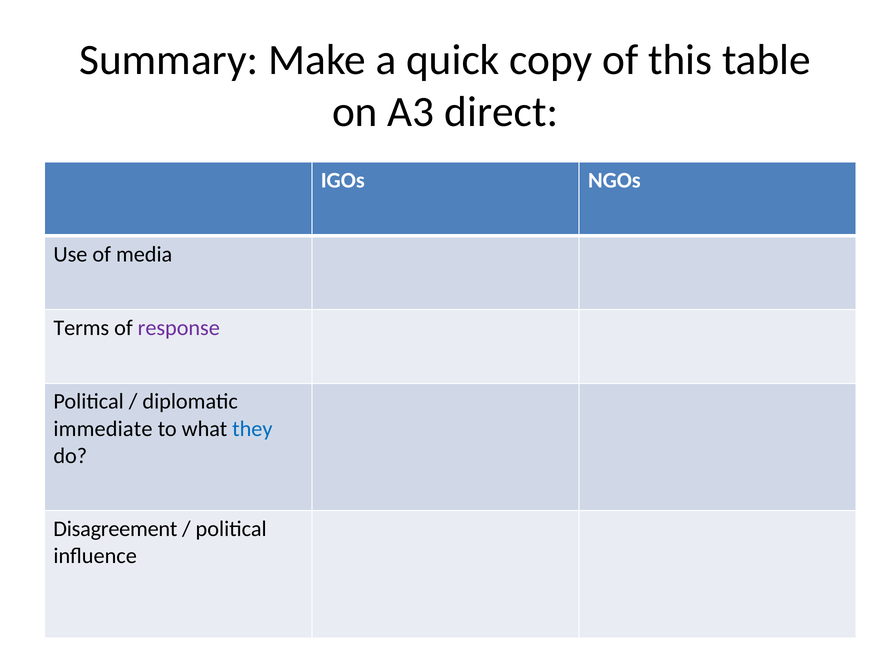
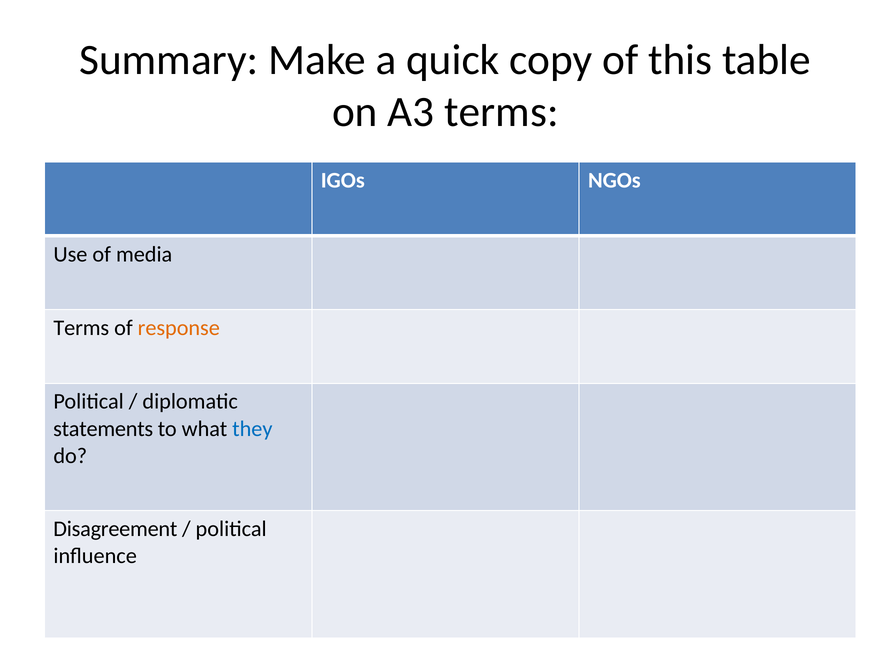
A3 direct: direct -> terms (501, 112)
response colour: purple -> orange (179, 328)
immediate: immediate -> statements (103, 429)
